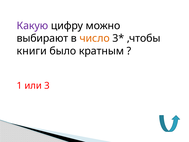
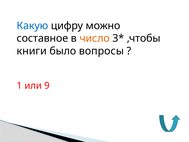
Какую colour: purple -> blue (32, 26)
выбирают: выбирают -> составное (42, 38)
кратным: кратным -> вопросы (101, 51)
3: 3 -> 9 (47, 86)
